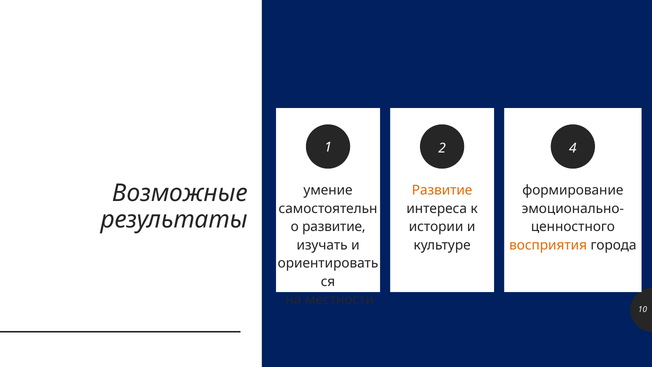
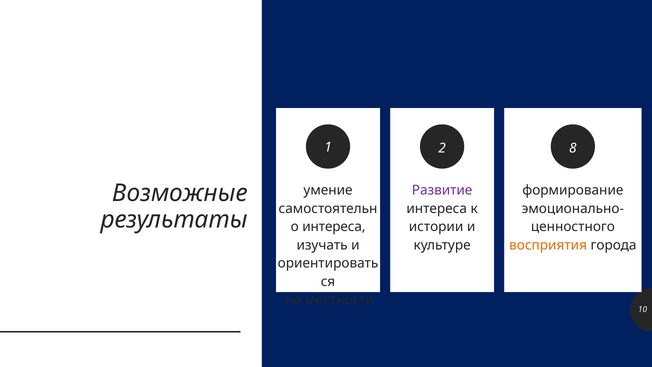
4: 4 -> 8 (573, 148)
Развитие colour: orange -> purple (442, 190)
развитие: развитие -> интереса (334, 227)
